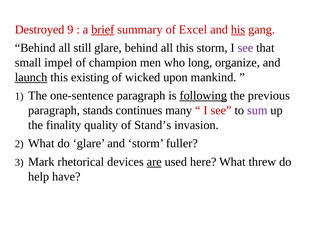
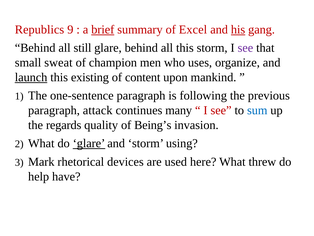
Destroyed: Destroyed -> Republics (40, 30)
impel: impel -> sweat (58, 62)
long: long -> uses (200, 62)
wicked: wicked -> content (143, 77)
following underline: present -> none (203, 95)
stands: stands -> attack (98, 110)
sum colour: purple -> blue (257, 110)
finality: finality -> regards (64, 125)
Stand’s: Stand’s -> Being’s (153, 125)
glare underline: none -> present (89, 143)
fuller: fuller -> using (182, 143)
are underline: present -> none (154, 161)
